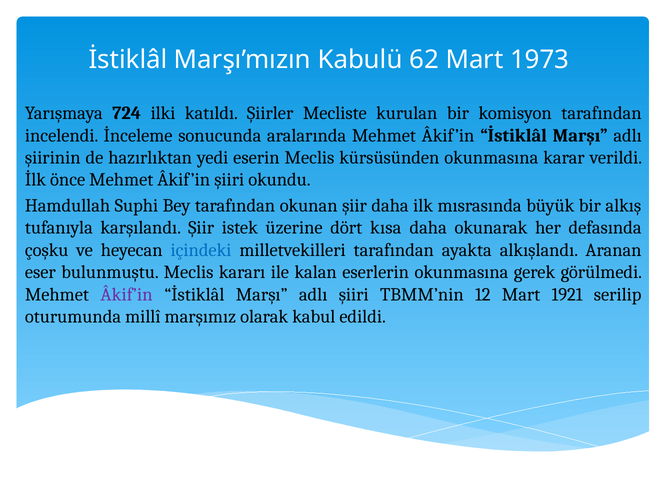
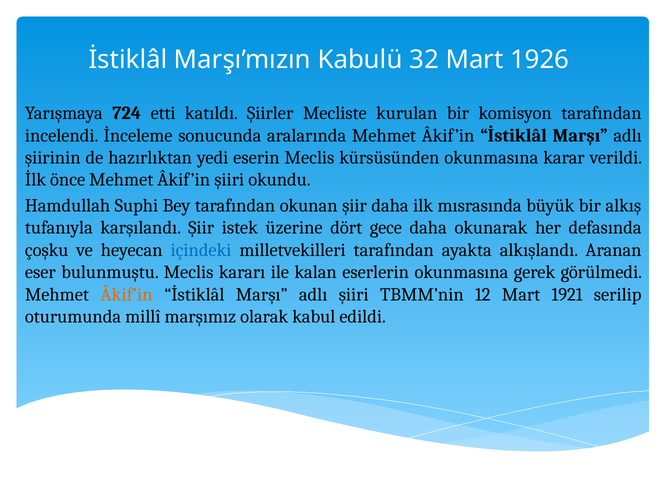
62: 62 -> 32 (424, 60)
1973: 1973 -> 1926 (540, 60)
ilki: ilki -> etti (163, 113)
kısa: kısa -> gece (386, 228)
Âkif’in colour: purple -> orange (127, 294)
